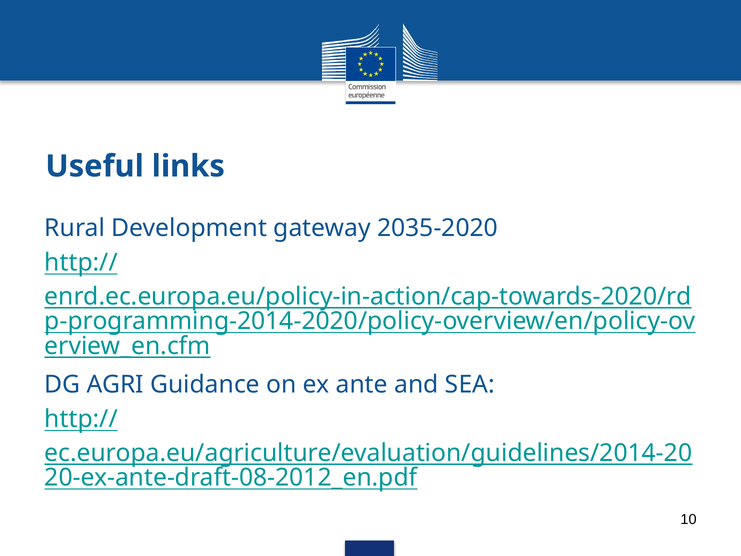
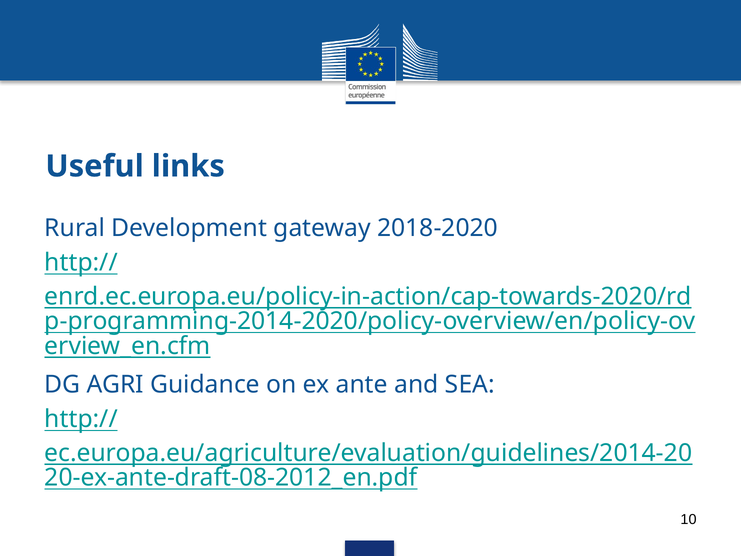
2035-2020: 2035-2020 -> 2018-2020 (438, 228)
